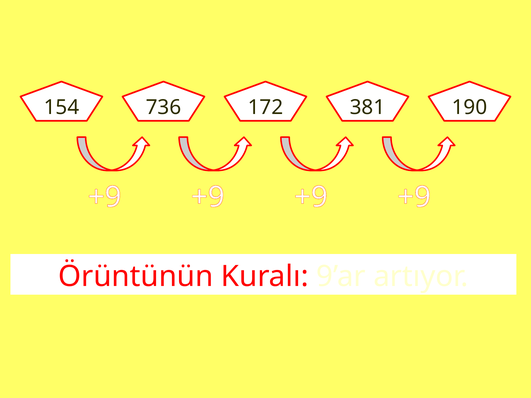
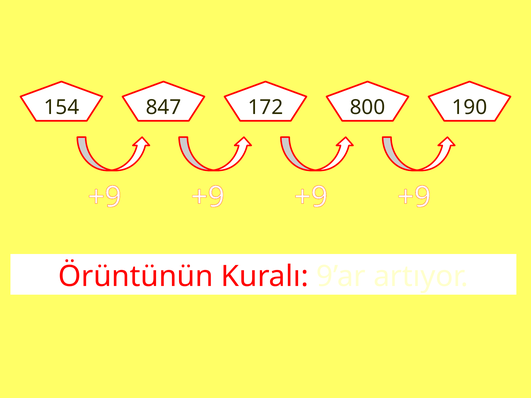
736: 736 -> 847 (164, 107)
381: 381 -> 800 (368, 107)
